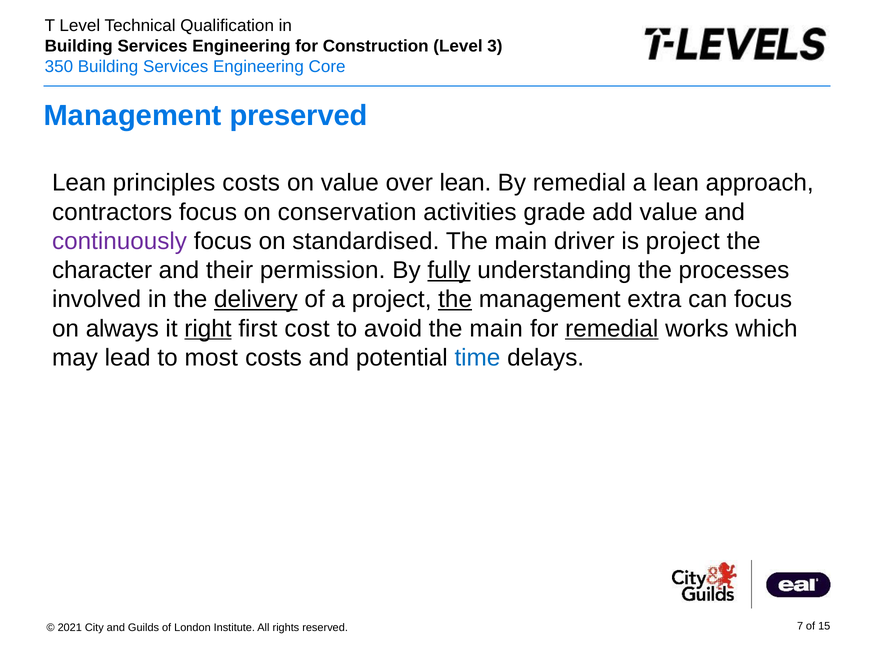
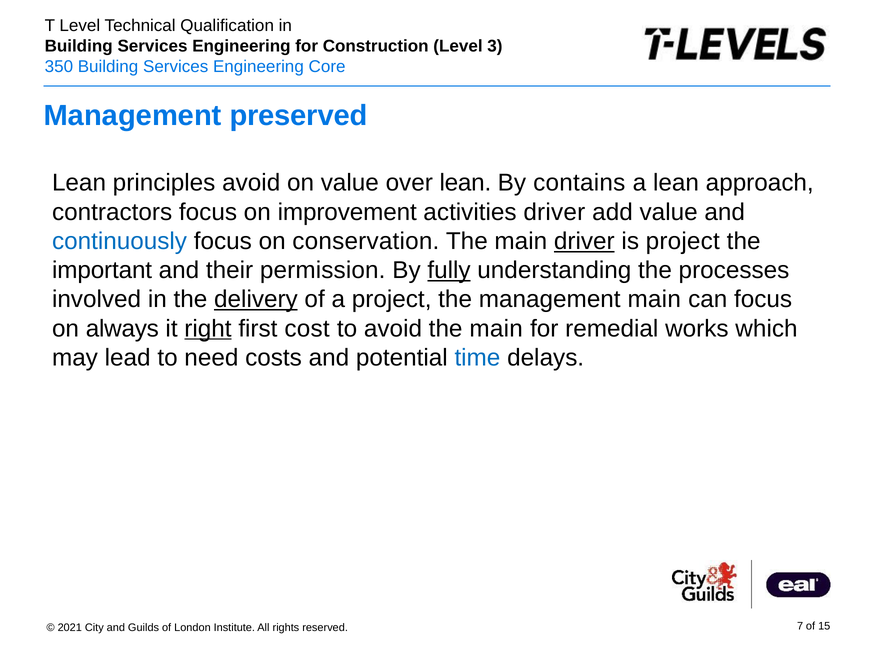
principles costs: costs -> avoid (251, 183)
By remedial: remedial -> contains (579, 183)
conservation: conservation -> improvement (347, 212)
activities grade: grade -> driver (554, 212)
continuously colour: purple -> blue (120, 241)
standardised: standardised -> conservation (366, 241)
driver underline: none -> present (584, 241)
character: character -> important (102, 271)
the underline: present -> none (455, 300)
management extra: extra -> main (654, 300)
remedial underline: present -> none (612, 329)
most: most -> need (211, 358)
